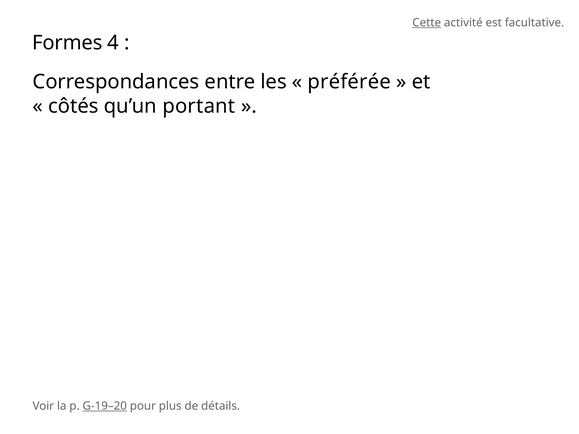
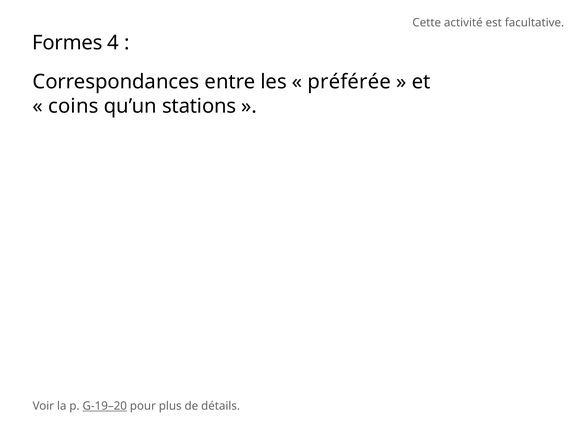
Cette underline: present -> none (427, 23)
côtés: côtés -> coins (73, 106)
portant: portant -> stations (199, 106)
